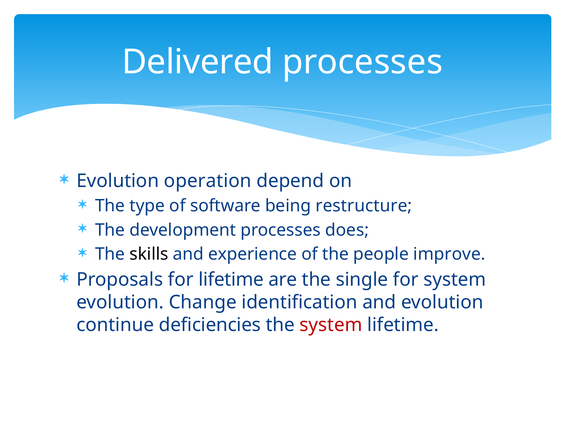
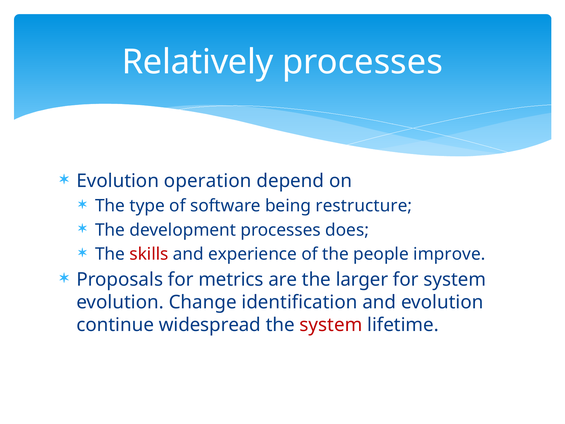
Delivered: Delivered -> Relatively (198, 62)
skills colour: black -> red (149, 254)
for lifetime: lifetime -> metrics (231, 280)
single: single -> larger (362, 280)
deficiencies: deficiencies -> widespread (210, 325)
